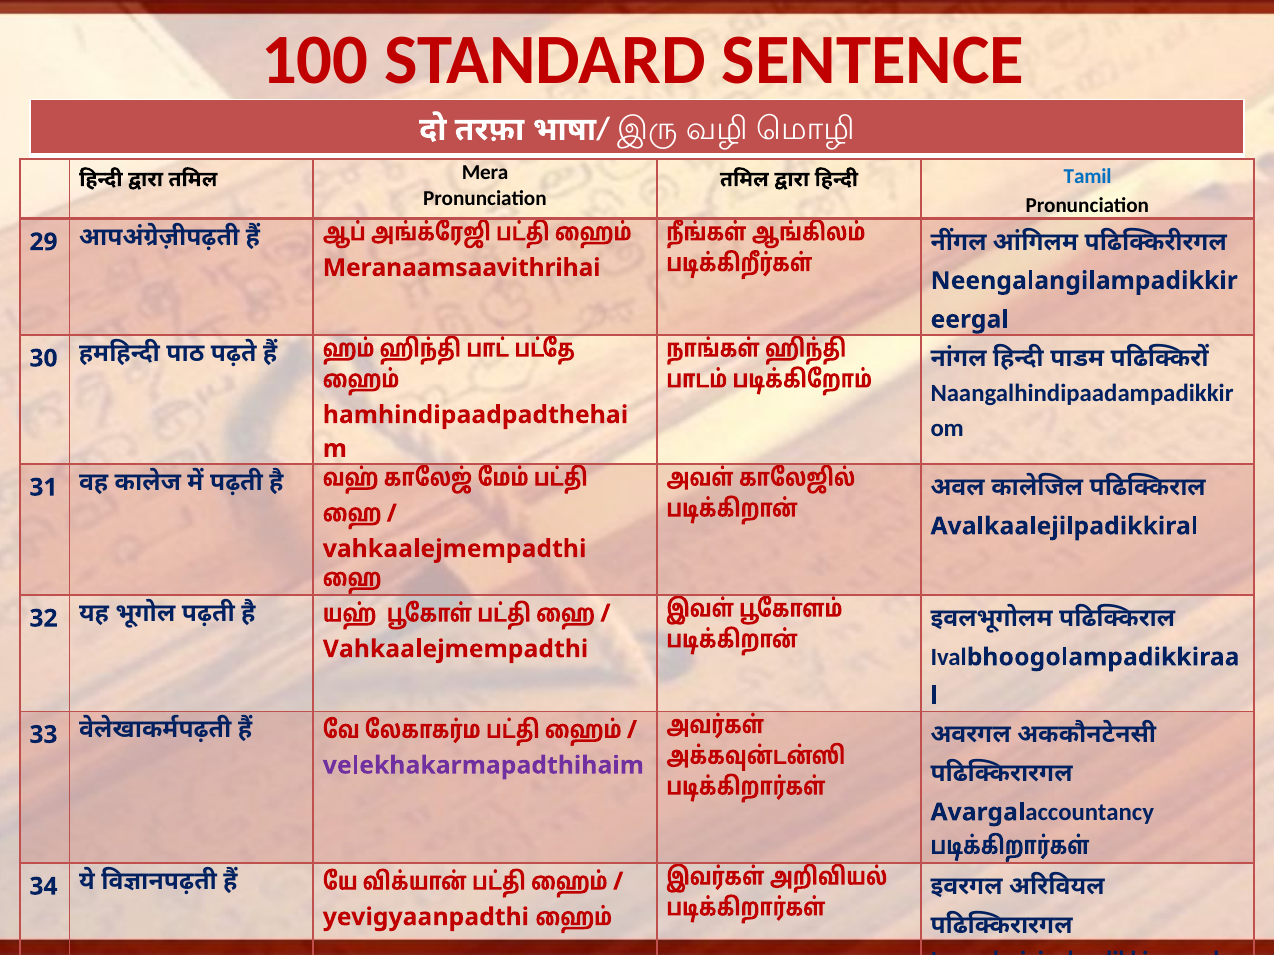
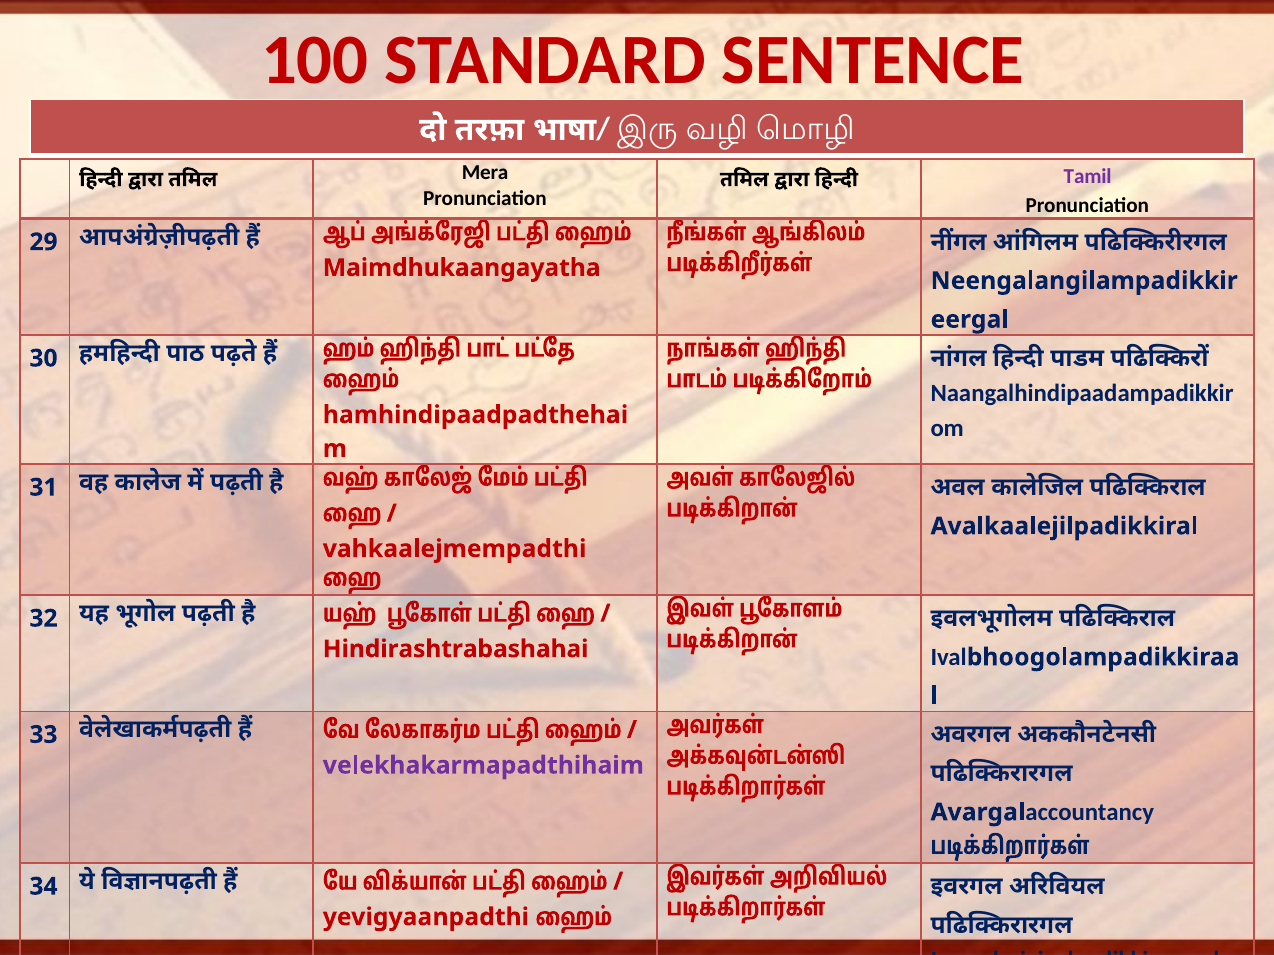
Tamil colour: blue -> purple (1088, 176)
Meranaamsaavithrihai: Meranaamsaavithrihai -> Maimdhukaangayatha (462, 268)
Vahkaalejmempadthi: Vahkaalejmempadthi -> Hindirashtrabashahai (456, 649)
